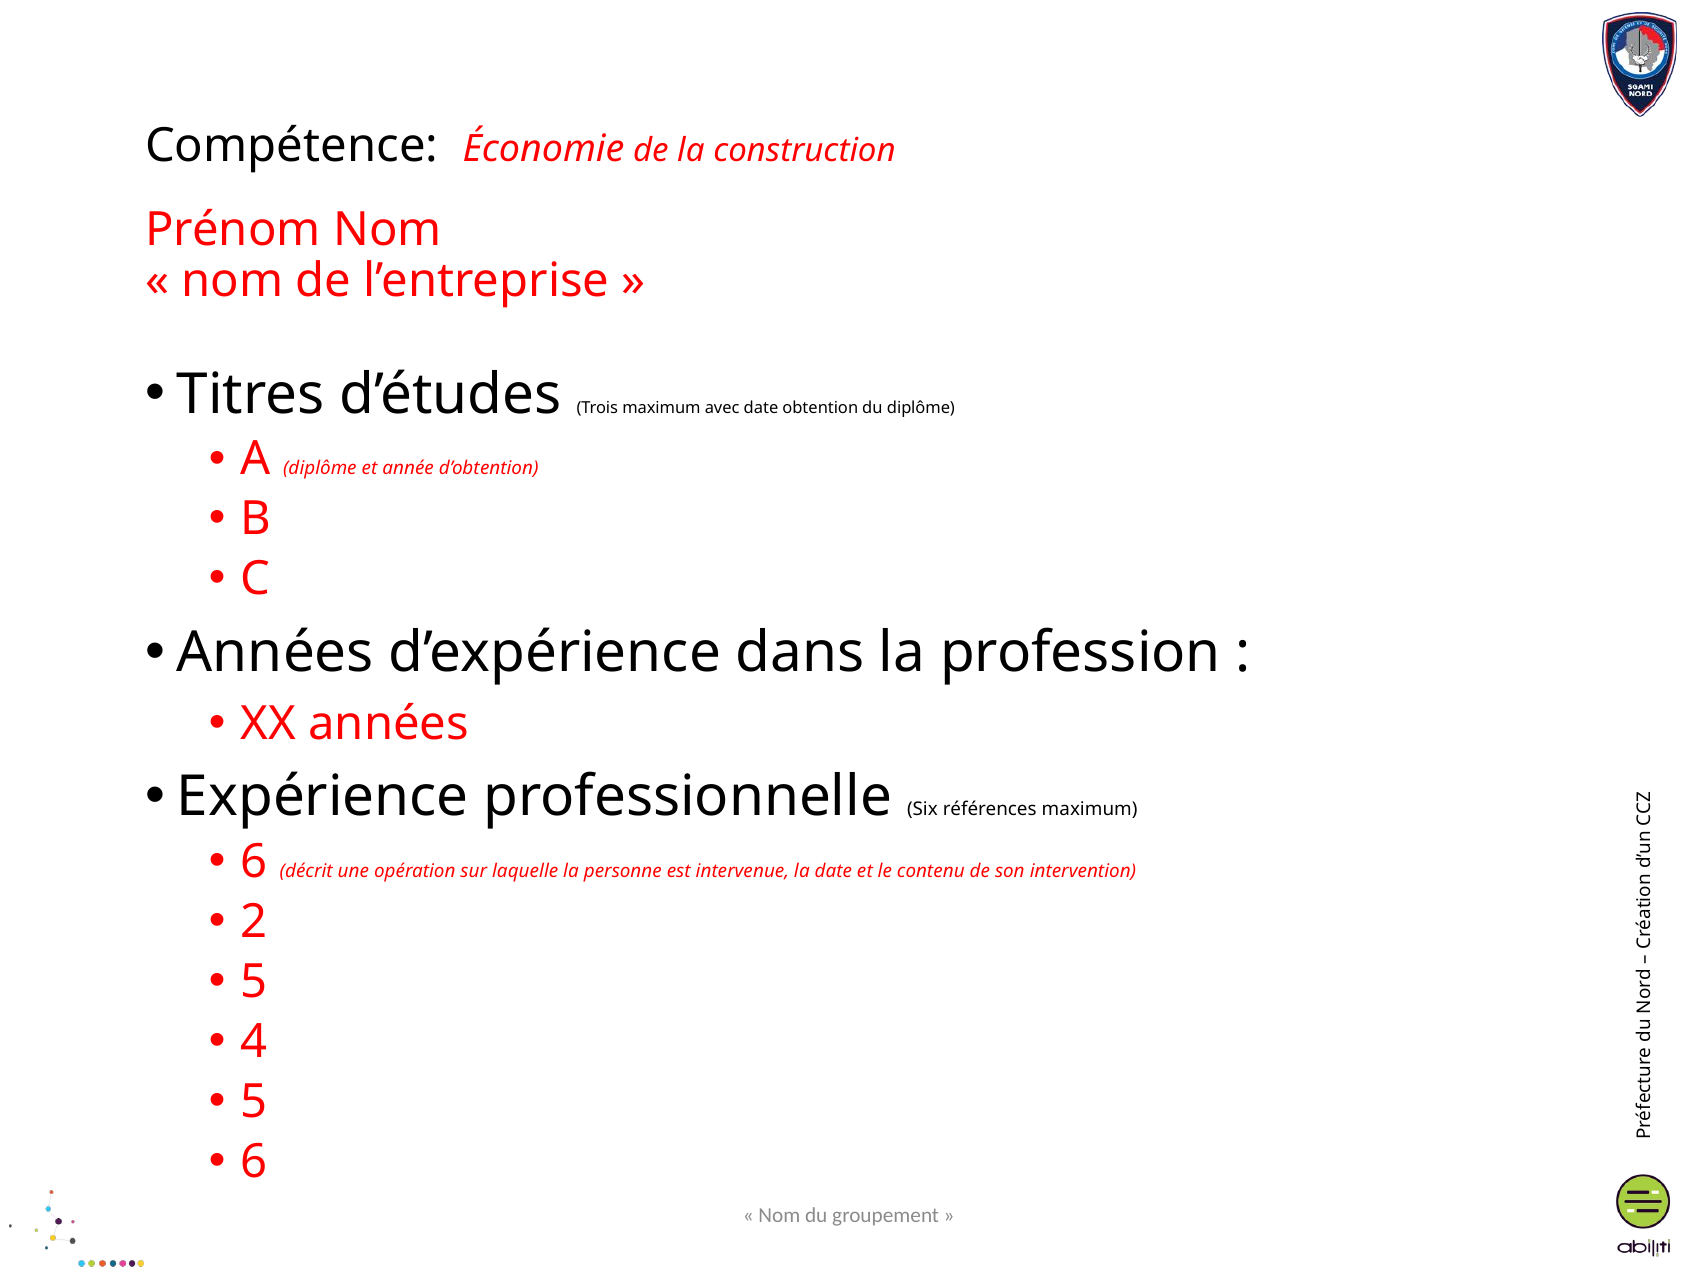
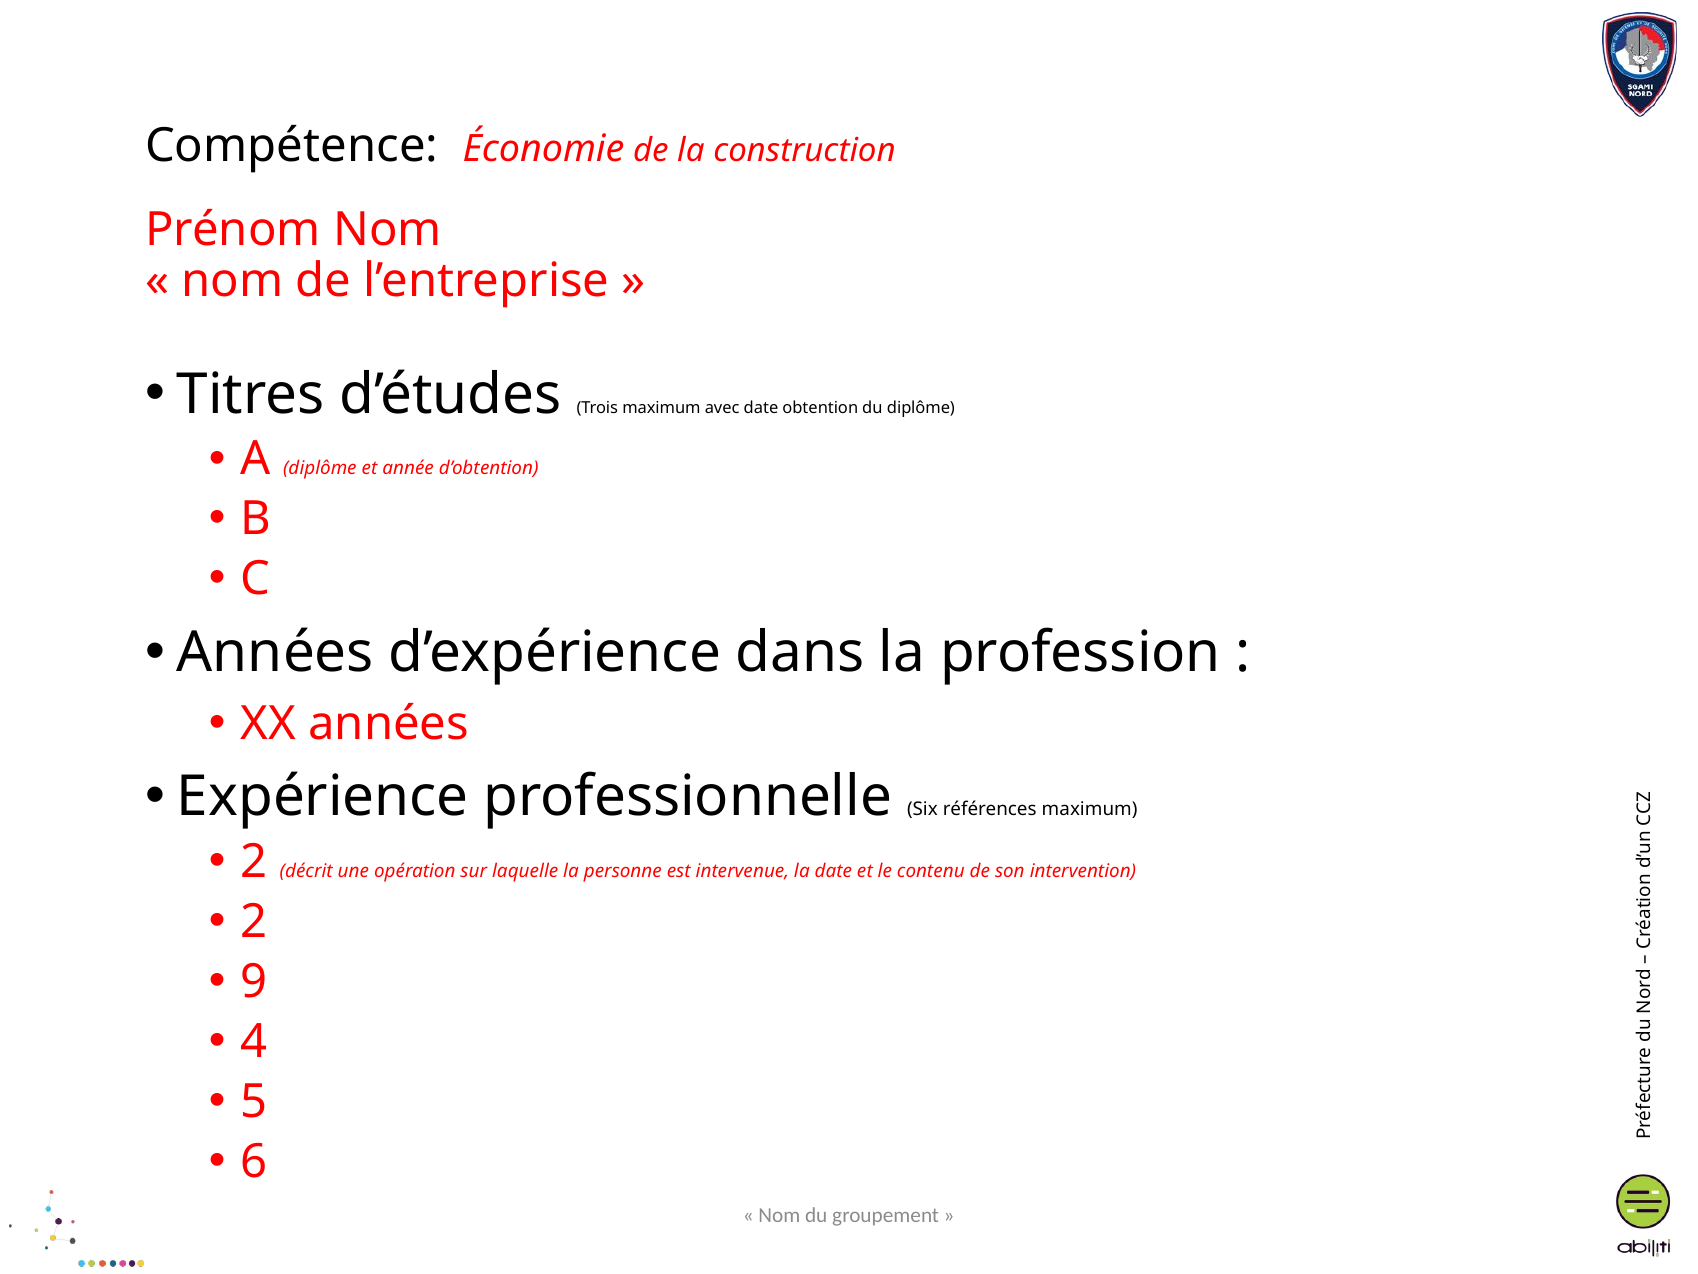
6: 6 -> 2 (254, 862)
5: 5 -> 9 (254, 981)
